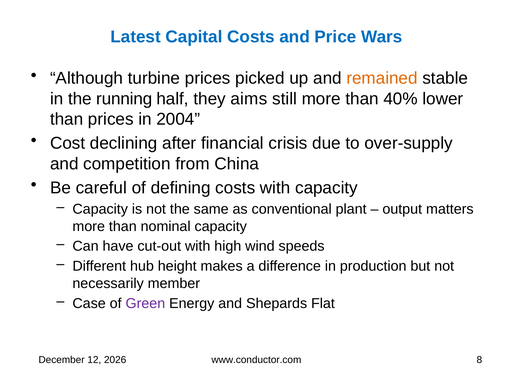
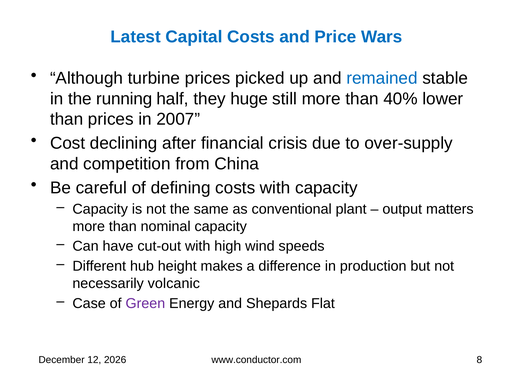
remained colour: orange -> blue (382, 78)
aims: aims -> huge (249, 99)
2004: 2004 -> 2007 (178, 119)
member: member -> volcanic (174, 283)
